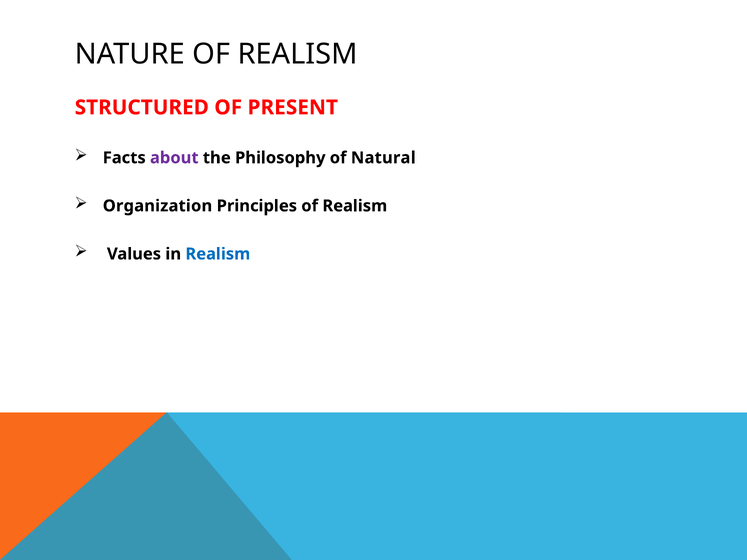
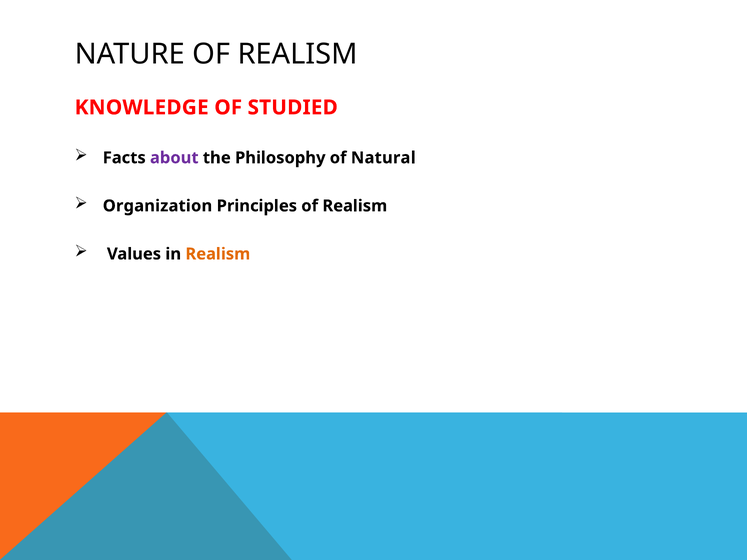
STRUCTURED: STRUCTURED -> KNOWLEDGE (142, 108)
PRESENT: PRESENT -> STUDIED (293, 108)
Realism colour: blue -> orange (218, 254)
